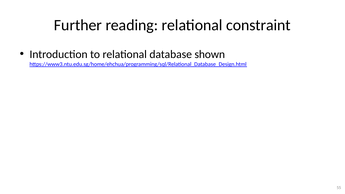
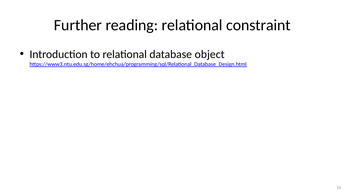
shown: shown -> object (210, 54)
